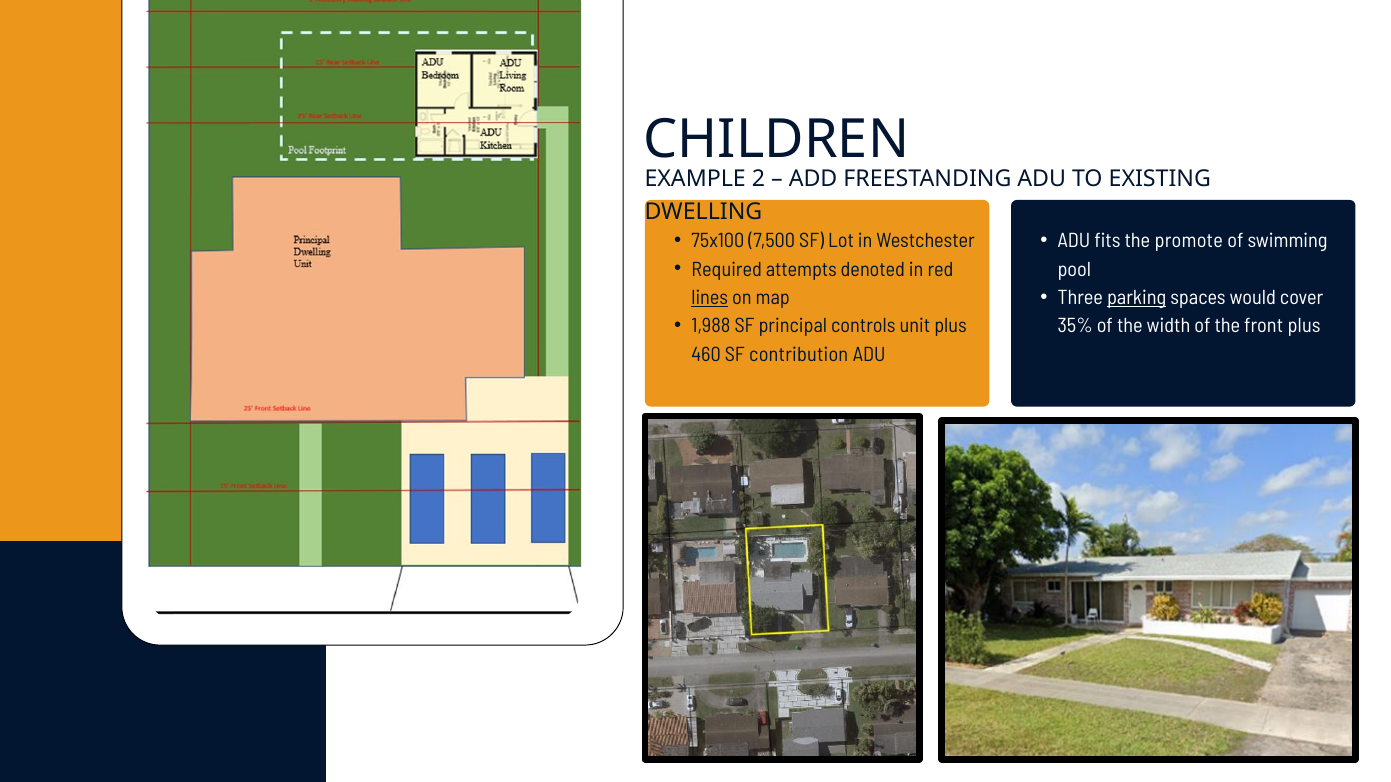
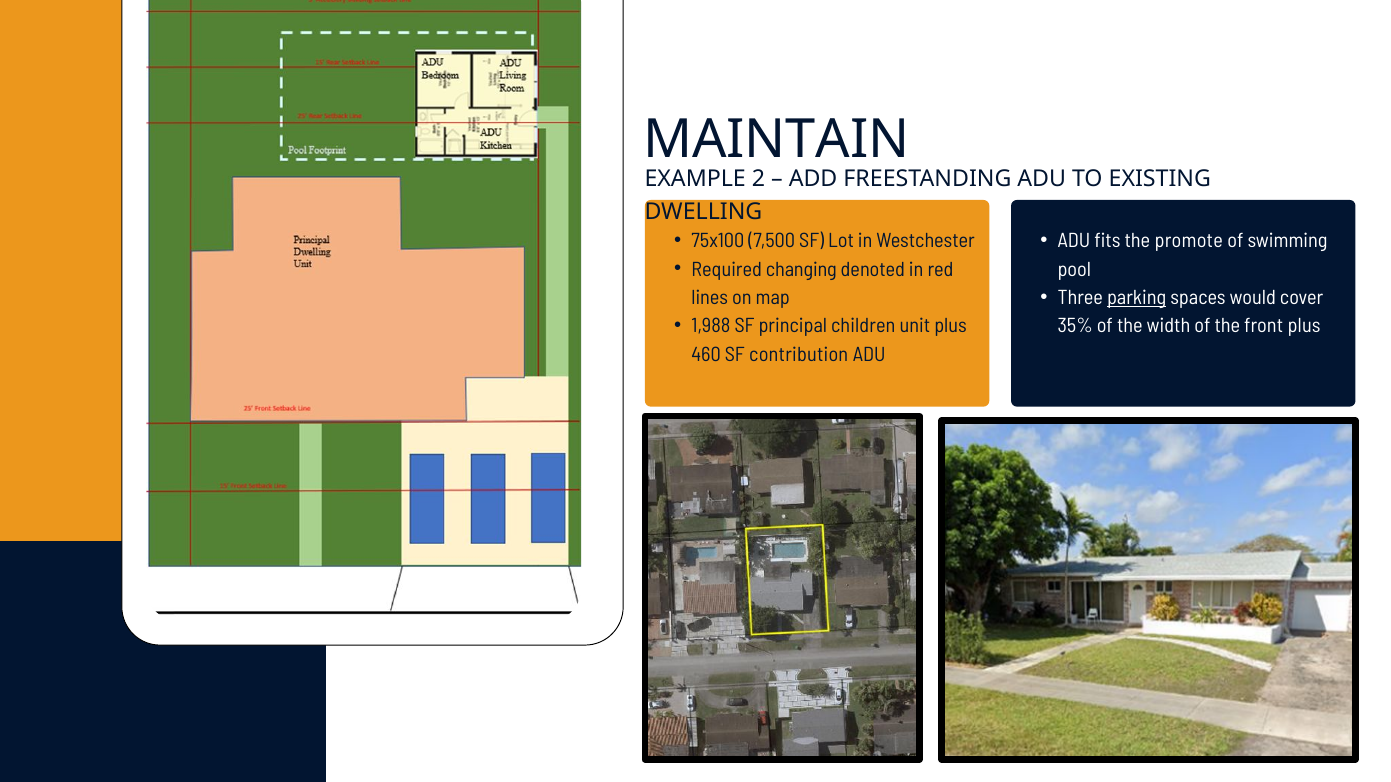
CHILDREN: CHILDREN -> MAINTAIN (776, 140)
attempts: attempts -> changing (801, 270)
lines underline: present -> none (710, 298)
controls: controls -> children (863, 326)
